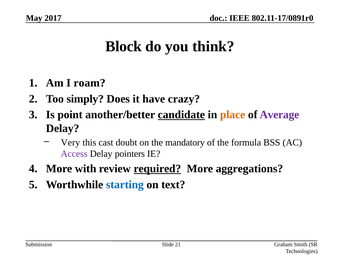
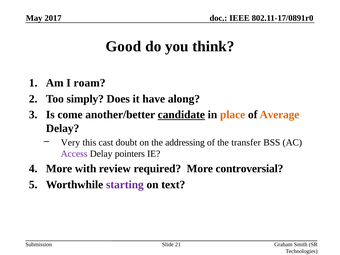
Block: Block -> Good (123, 46)
crazy: crazy -> along (184, 99)
point: point -> come (70, 115)
Average colour: purple -> orange (279, 115)
mandatory: mandatory -> addressing (185, 143)
formula: formula -> transfer (246, 143)
required underline: present -> none (157, 169)
aggregations: aggregations -> controversial (249, 169)
starting colour: blue -> purple (125, 185)
